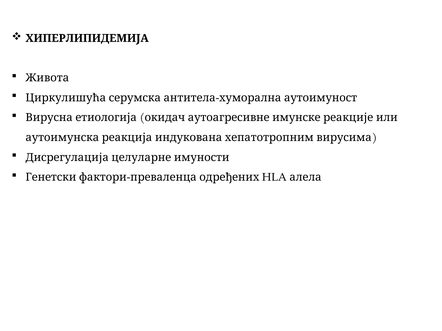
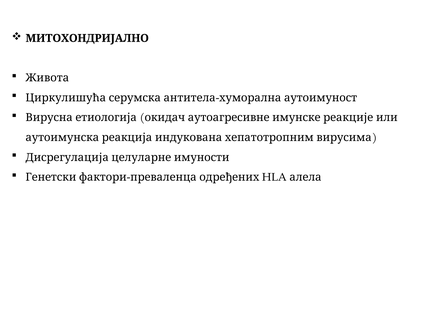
ХИПЕРЛИПИДЕМИЈА: ХИПЕРЛИПИДЕМИЈА -> МИТОХОНДРИЈАЛНО (87, 38)
